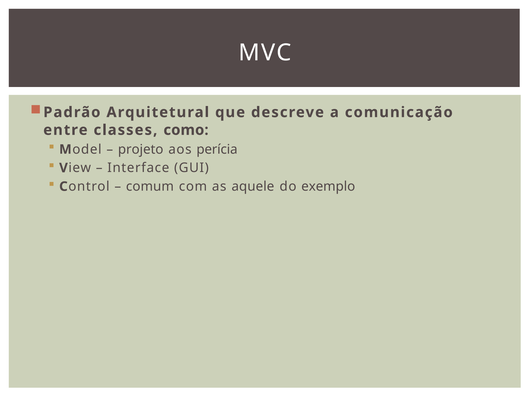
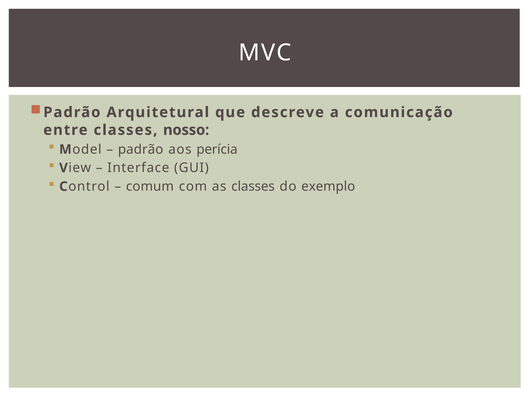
como: como -> nosso (186, 130)
projeto: projeto -> padrão (141, 149)
as aquele: aquele -> classes (253, 186)
